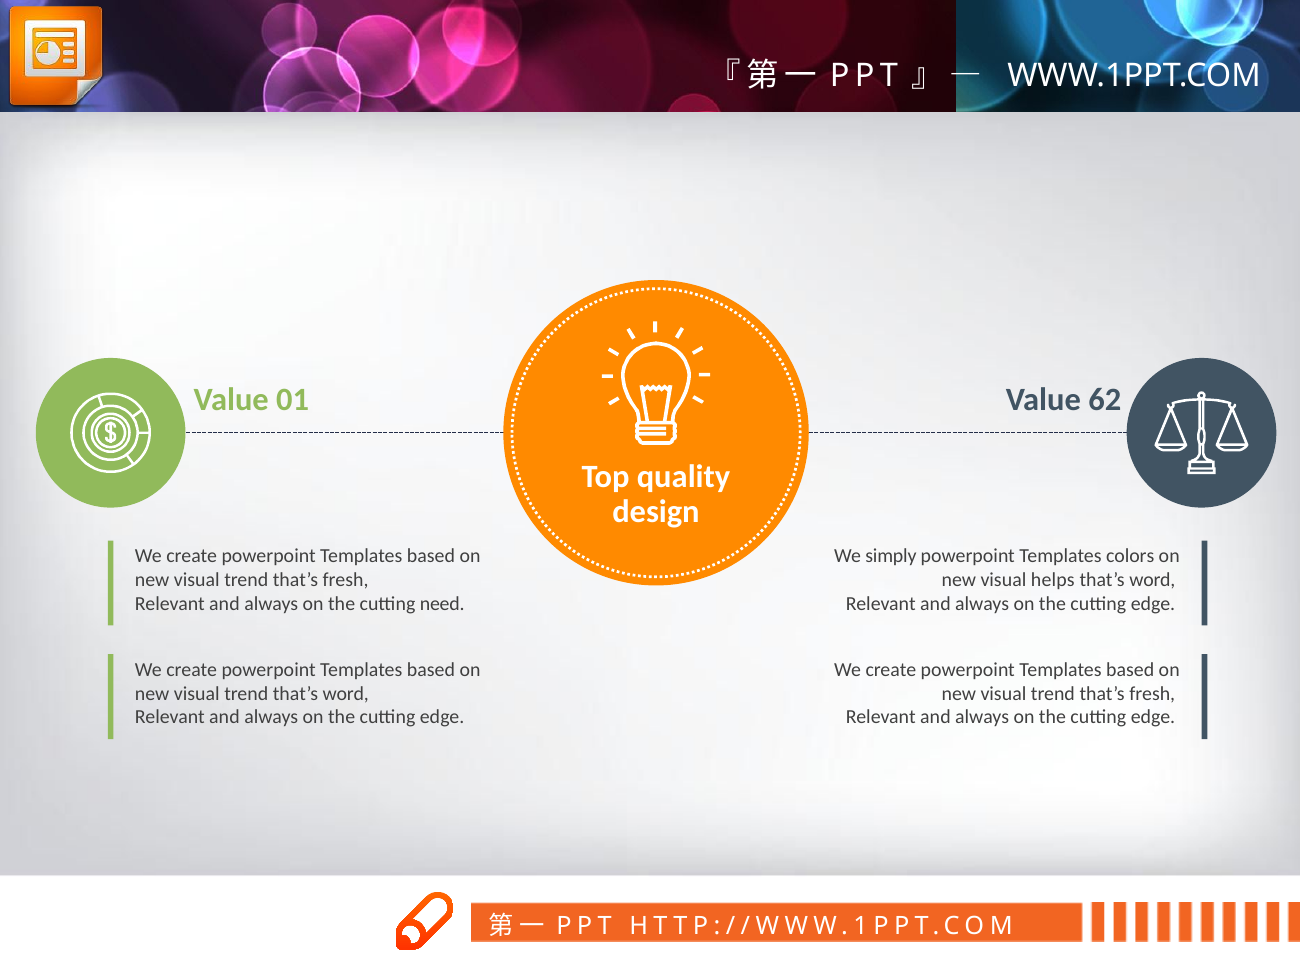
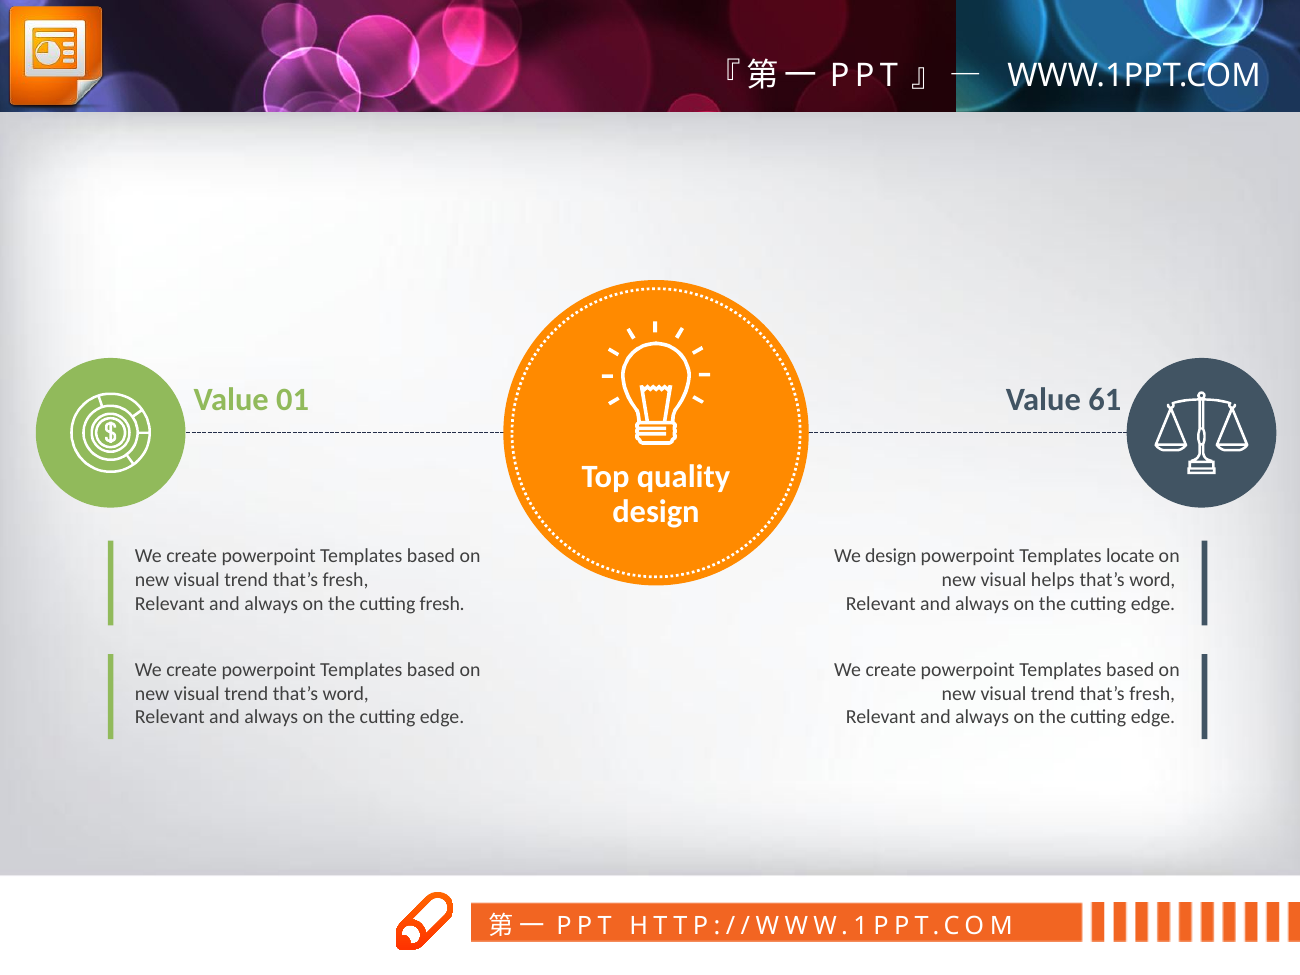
62: 62 -> 61 (1105, 400)
We simply: simply -> design (891, 556)
colors: colors -> locate (1130, 556)
cutting need: need -> fresh (442, 604)
